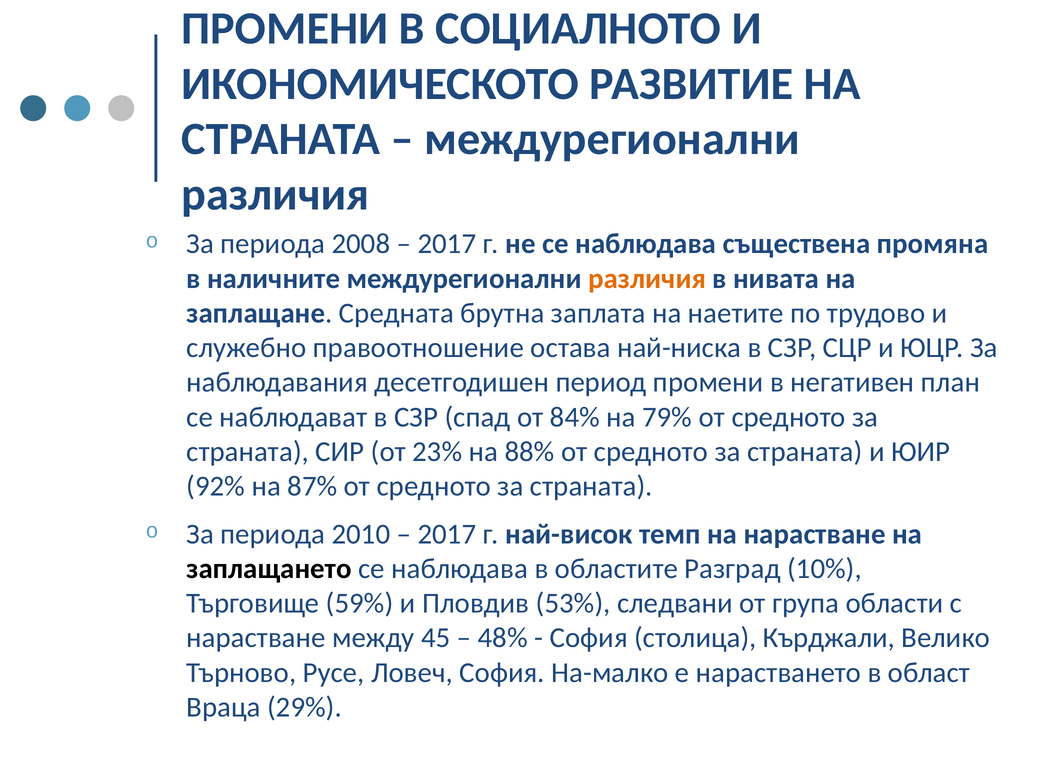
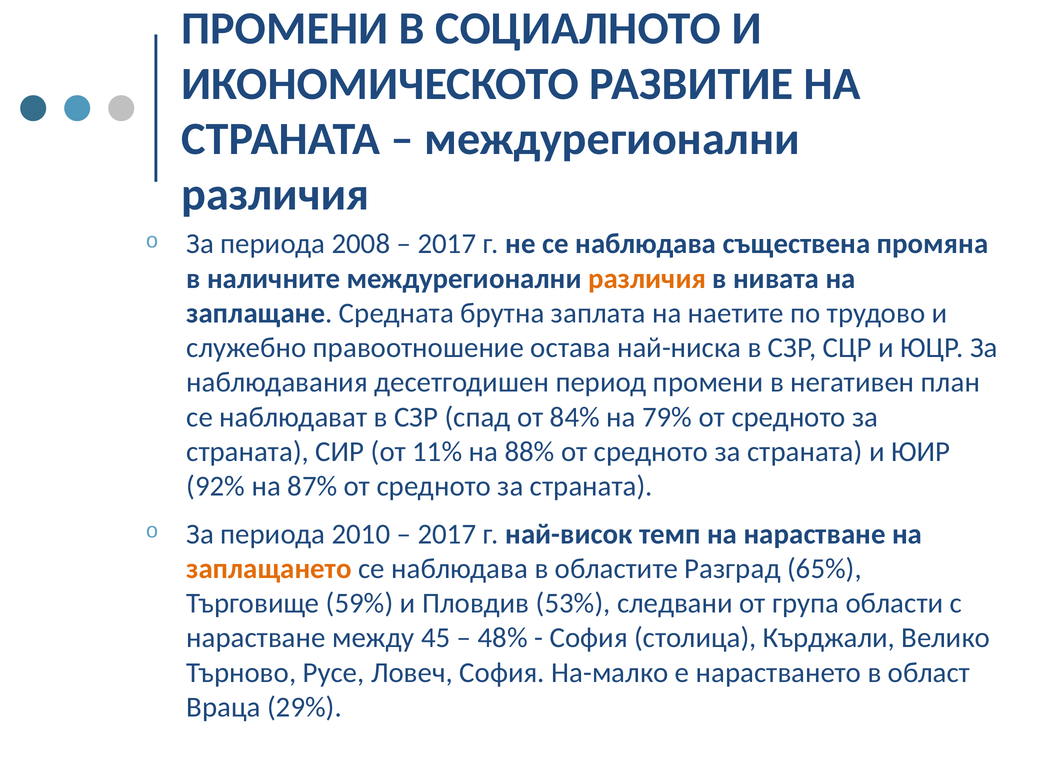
23%: 23% -> 11% (437, 452)
заплащането colour: black -> orange (269, 569)
10%: 10% -> 65% (824, 569)
